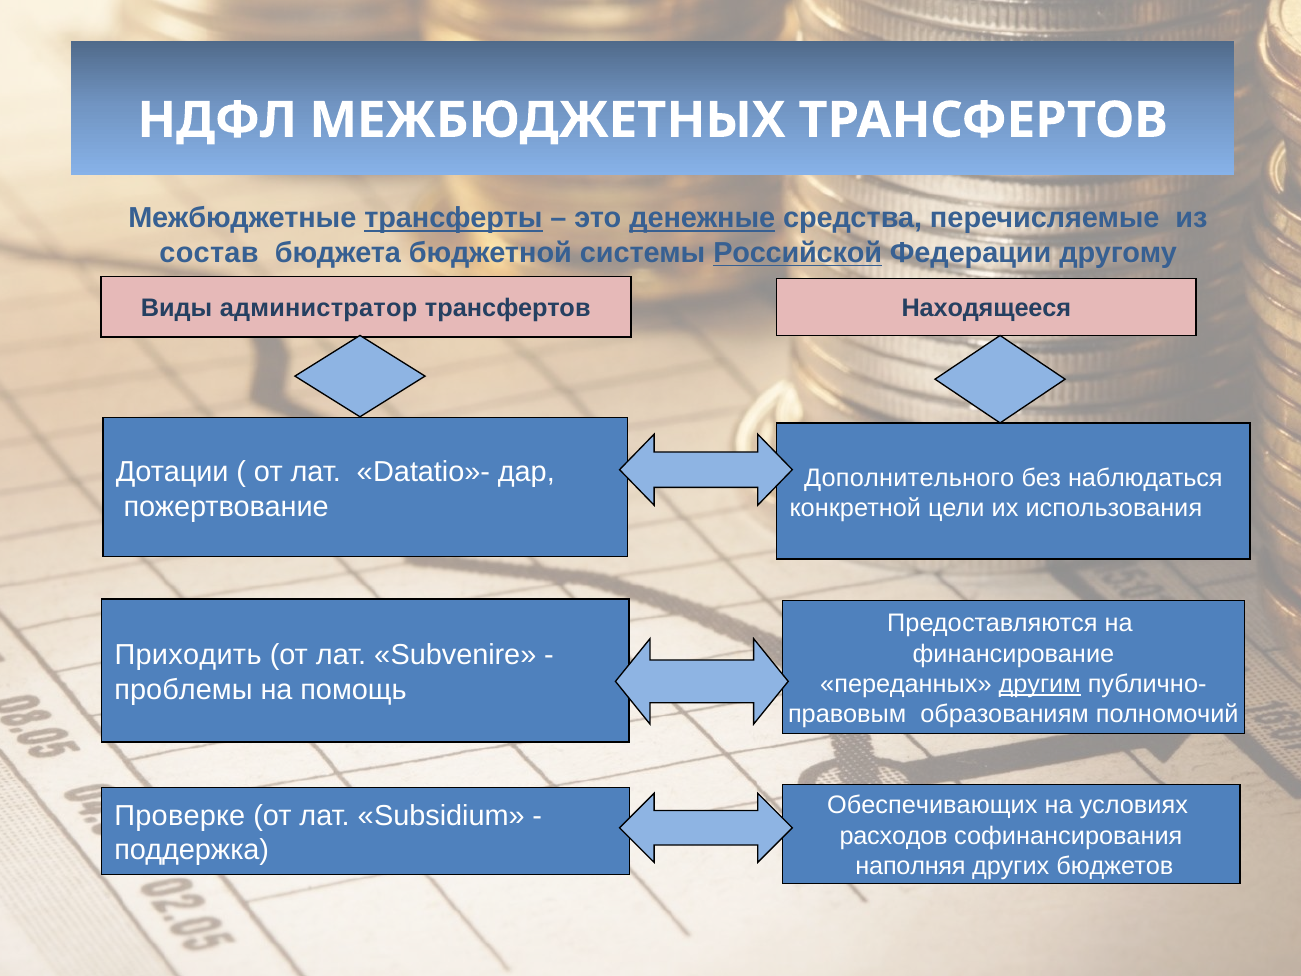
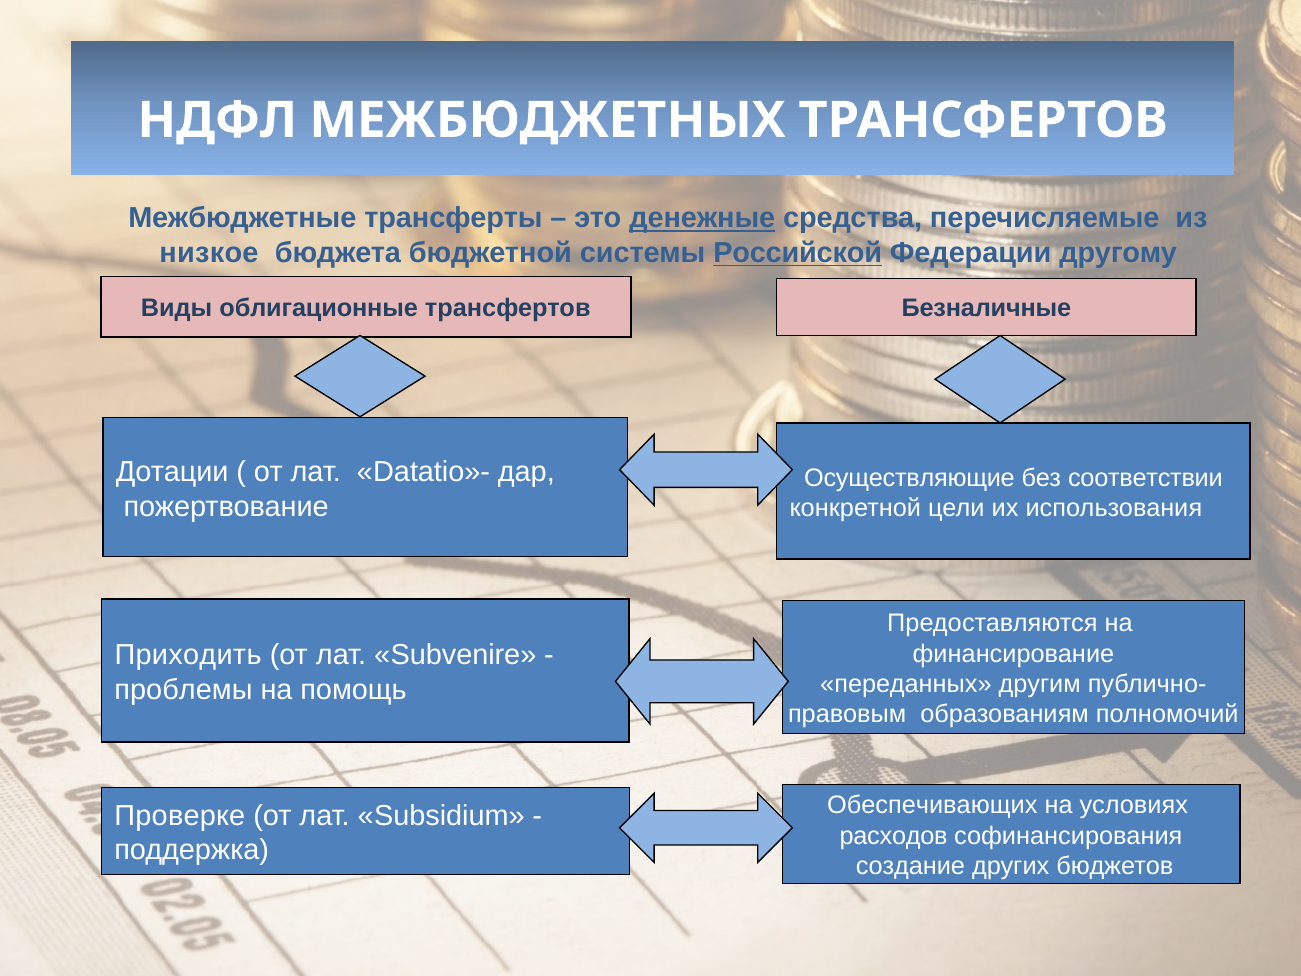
трансферты underline: present -> none (454, 218)
состав: состав -> низкое (209, 253)
администратор: администратор -> облигационные (319, 308)
Находящееся: Находящееся -> Безналичные (986, 309)
Дополнительного: Дополнительного -> Осуществляющие (909, 478)
наблюдаться: наблюдаться -> соответствии (1145, 478)
другим underline: present -> none (1040, 684)
наполняя: наполняя -> создание (910, 866)
